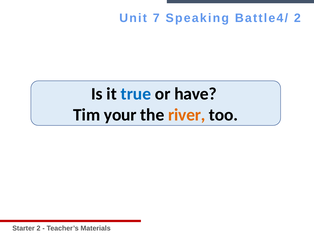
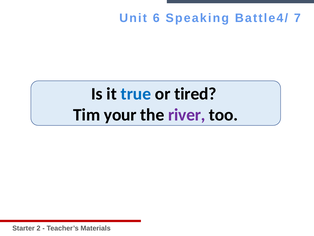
7: 7 -> 6 (156, 18)
Battle4/ 2: 2 -> 7 (297, 18)
have: have -> tired (195, 94)
river colour: orange -> purple (187, 115)
